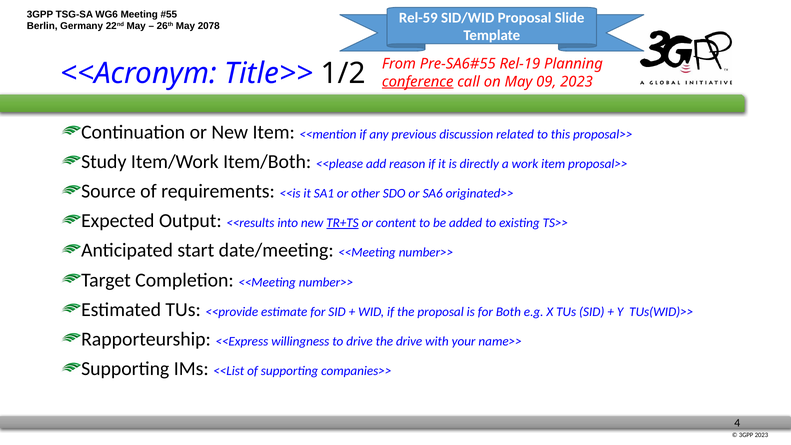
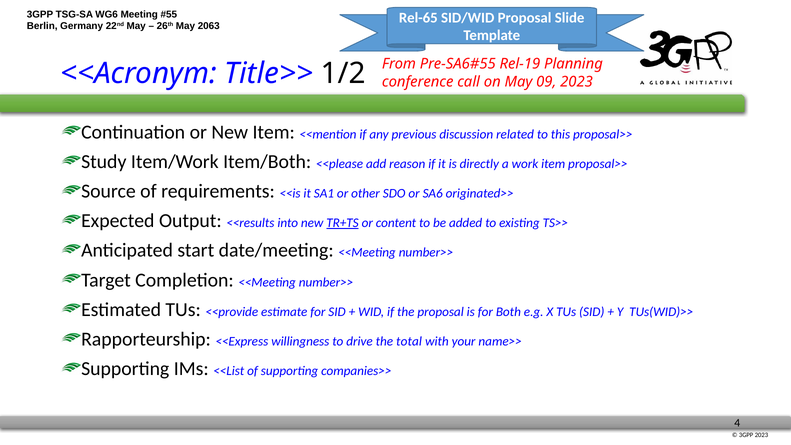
Rel-59: Rel-59 -> Rel-65 (418, 18)
2078: 2078 -> 2063 (209, 26)
conference underline: present -> none (418, 82)
the drive: drive -> total (409, 341)
